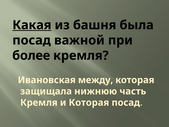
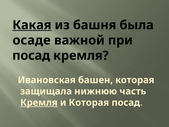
посад: посад -> осаде (32, 40)
более: более -> посад (31, 55)
между: между -> башен (95, 80)
Кремля underline: none -> present (39, 102)
